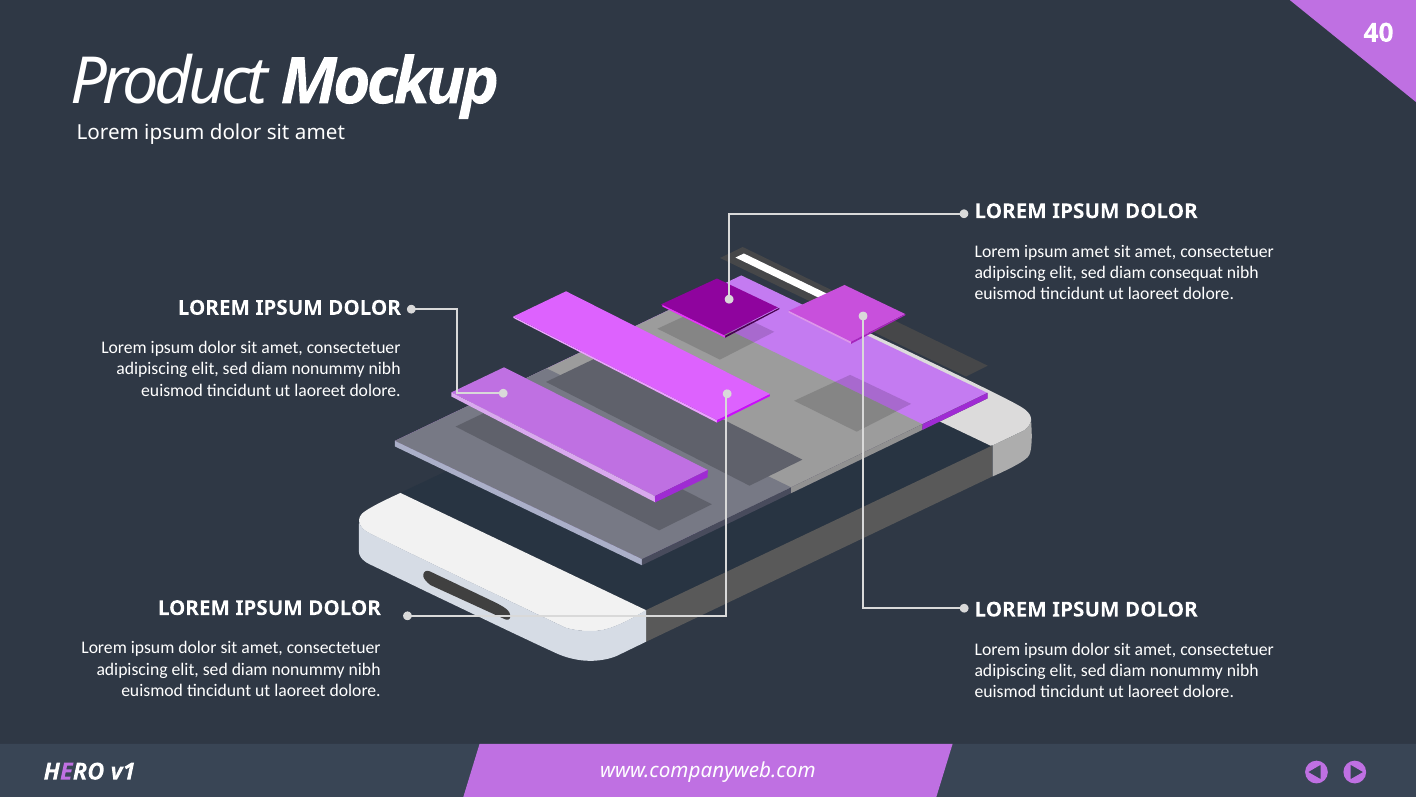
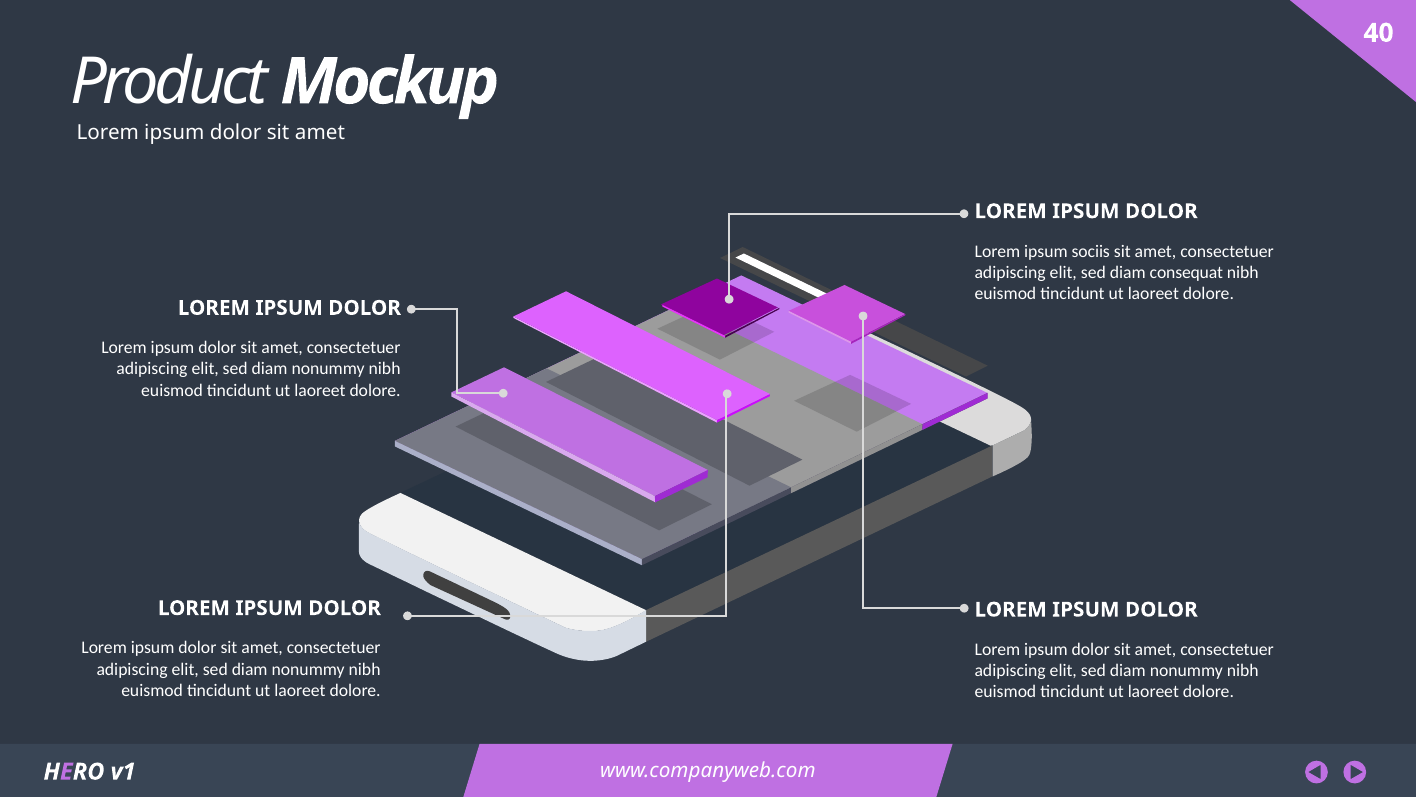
ipsum amet: amet -> sociis (1091, 251)
